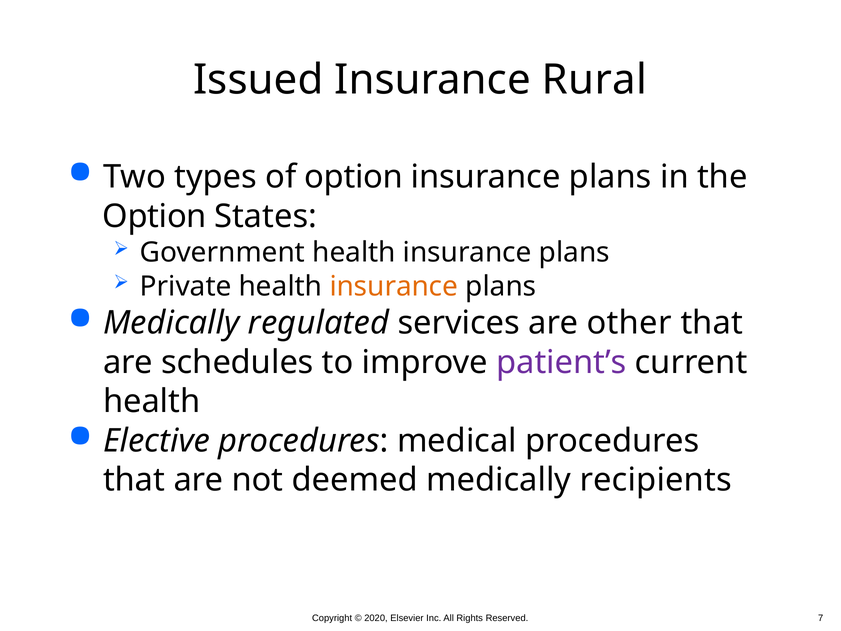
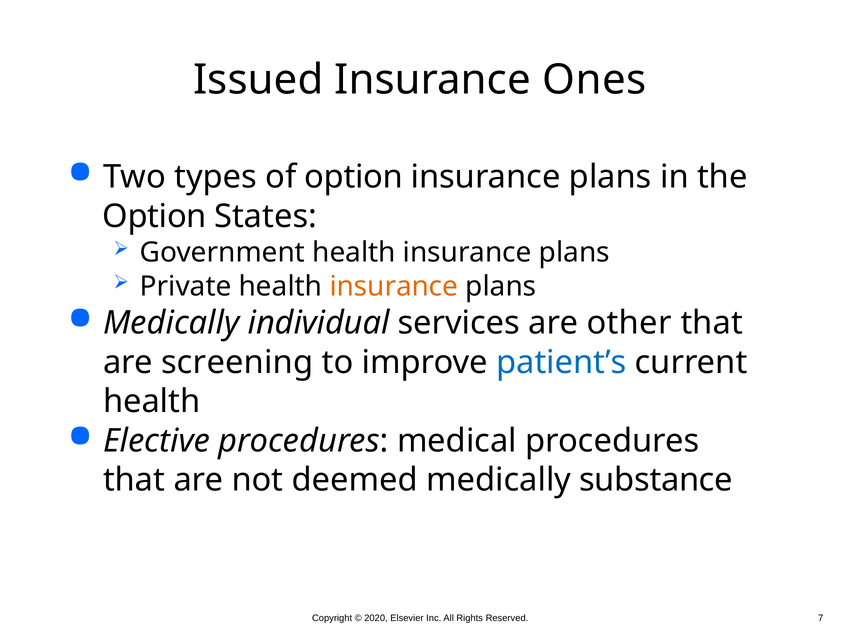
Rural: Rural -> Ones (594, 80)
regulated: regulated -> individual (319, 323)
schedules: schedules -> screening (237, 362)
patient’s colour: purple -> blue (561, 362)
recipients: recipients -> substance (656, 480)
